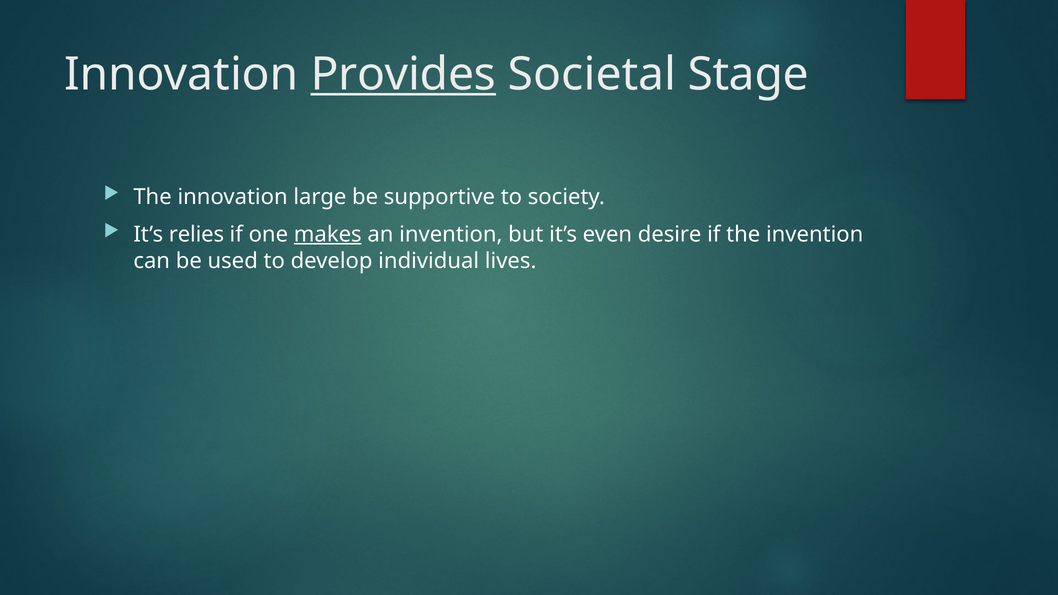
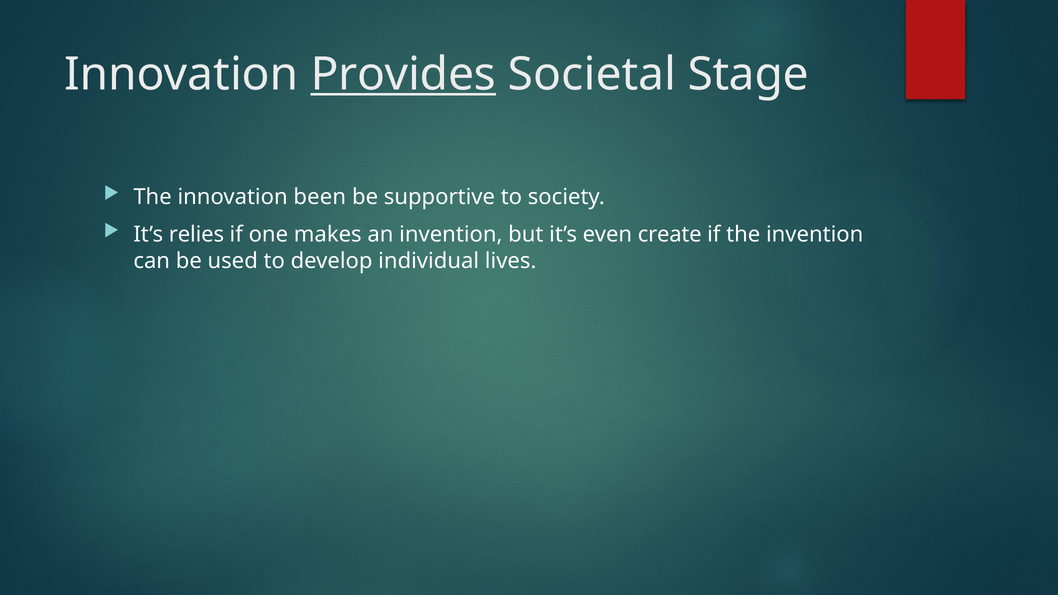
large: large -> been (320, 197)
makes underline: present -> none (328, 234)
desire: desire -> create (670, 234)
